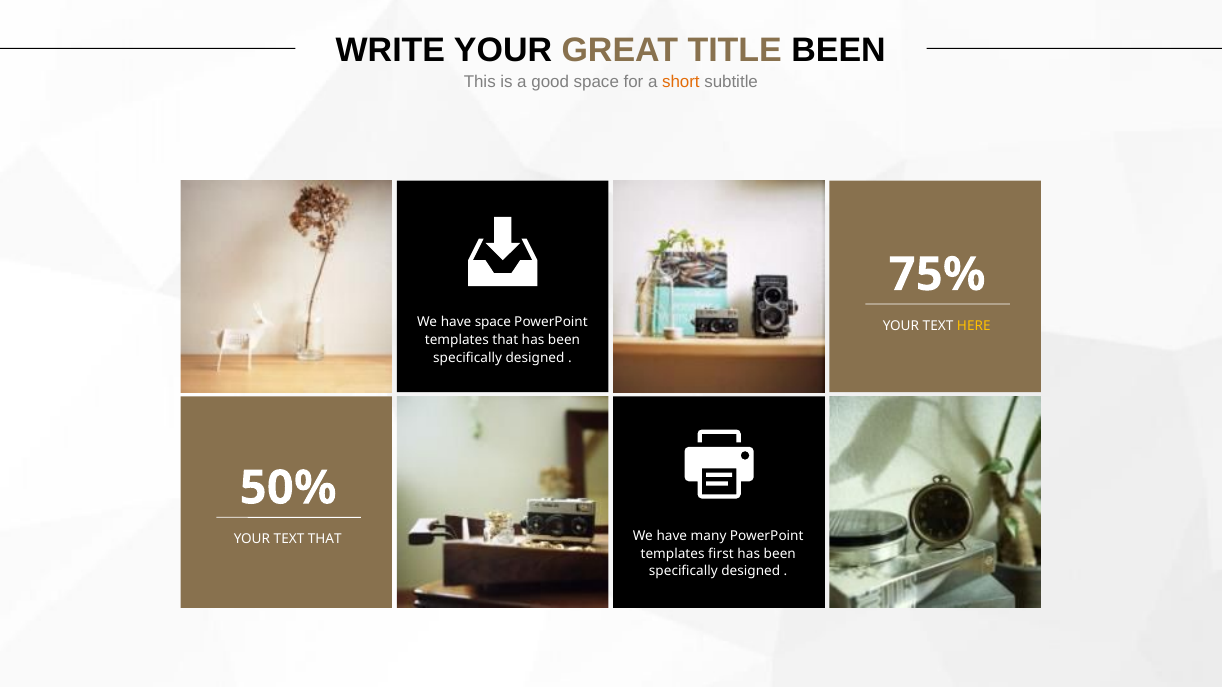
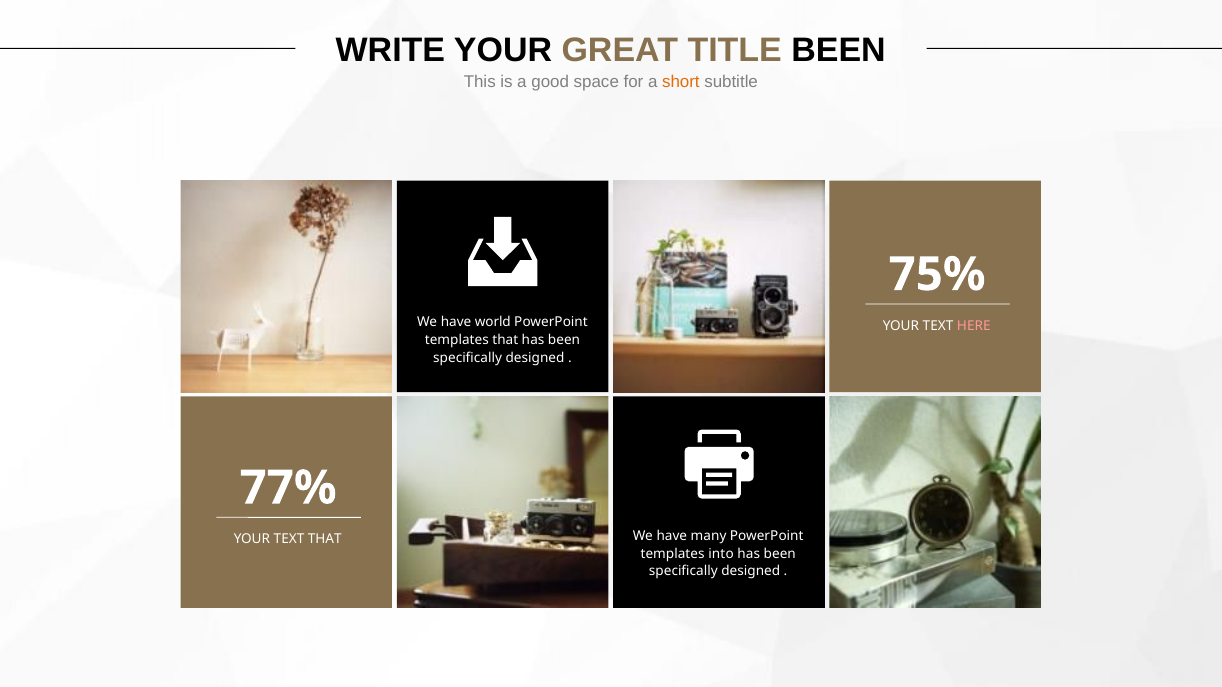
have space: space -> world (493, 322)
HERE colour: yellow -> pink (974, 326)
50%: 50% -> 77% (288, 488)
first: first -> into (721, 554)
